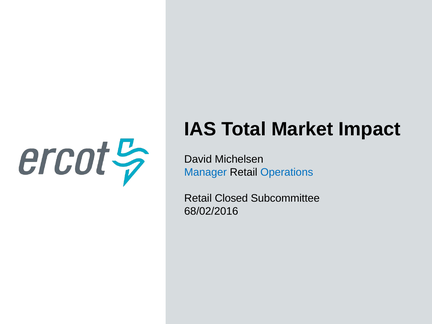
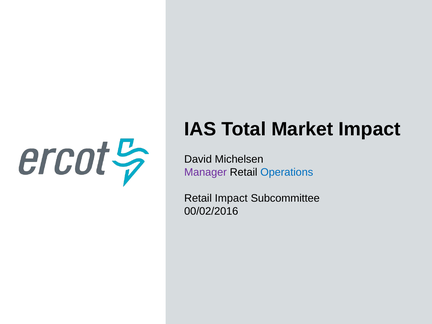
Manager colour: blue -> purple (206, 172)
Retail Closed: Closed -> Impact (231, 198)
68/02/2016: 68/02/2016 -> 00/02/2016 (211, 211)
